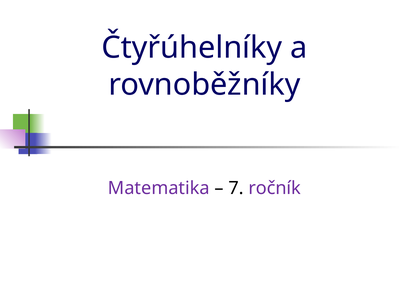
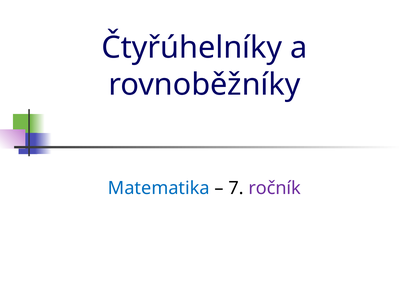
Matematika colour: purple -> blue (159, 188)
